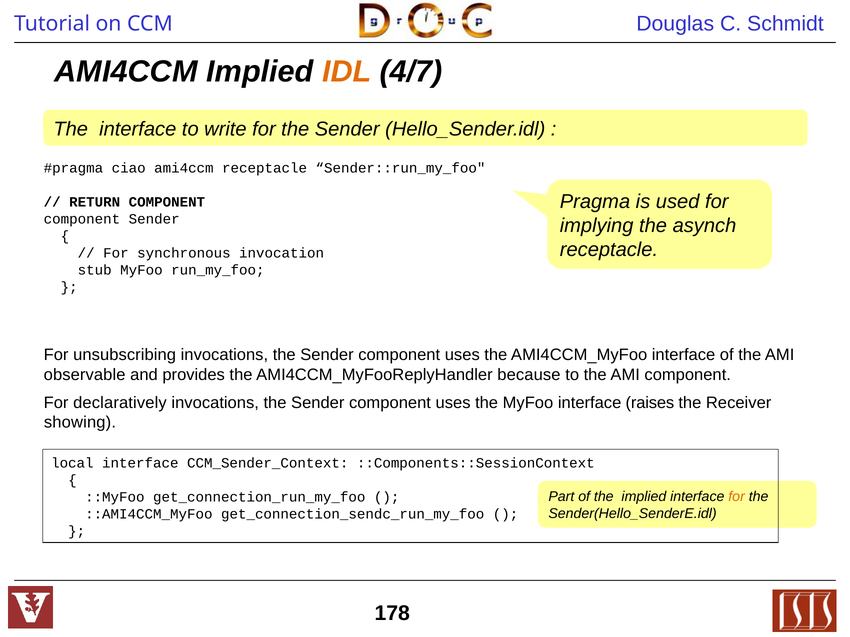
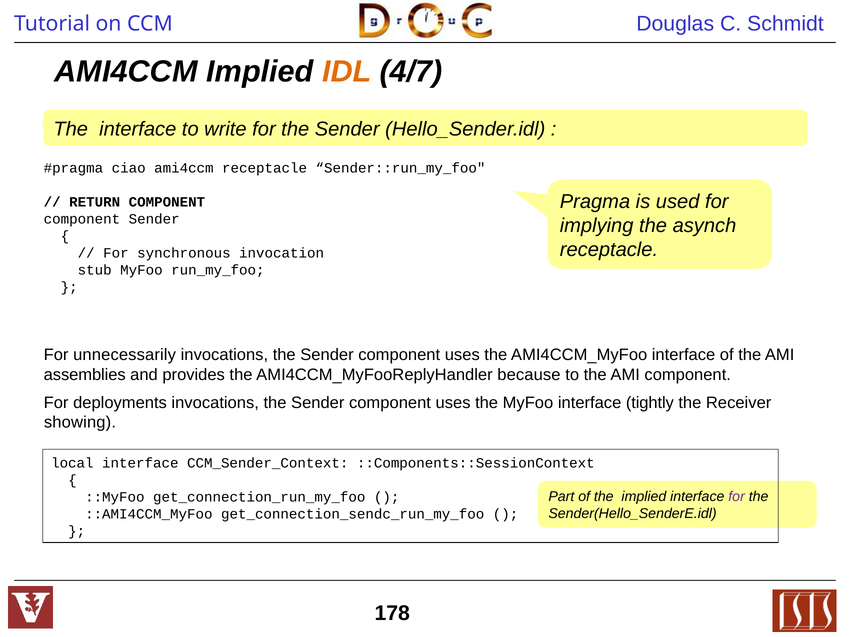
unsubscribing: unsubscribing -> unnecessarily (125, 355)
observable: observable -> assemblies (85, 375)
declaratively: declaratively -> deployments (120, 403)
raises: raises -> tightly (650, 403)
for colour: orange -> purple (737, 497)
